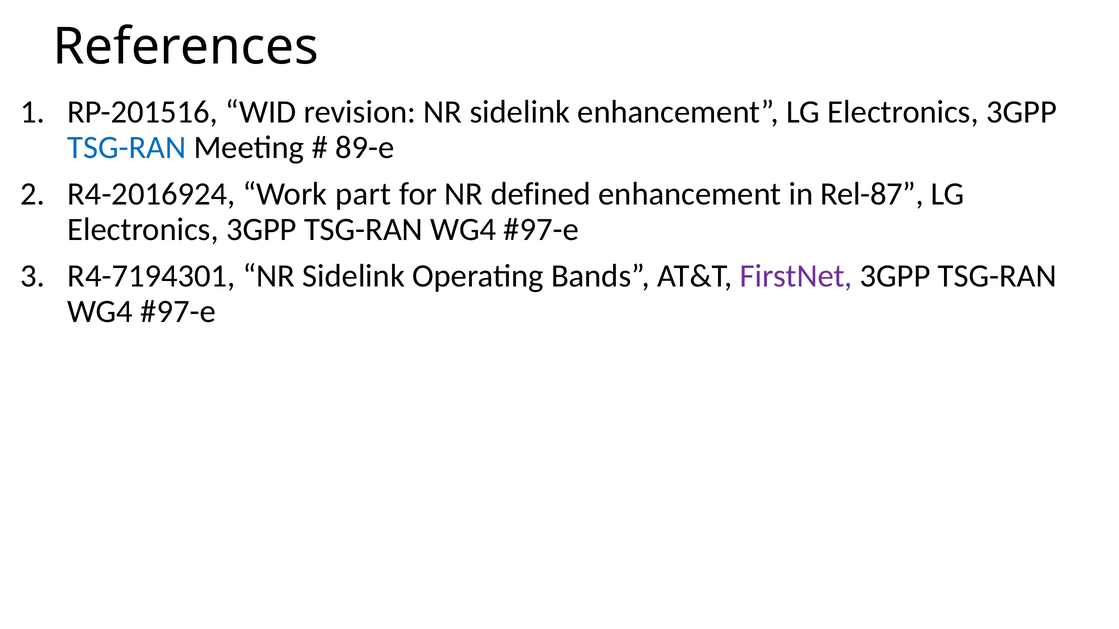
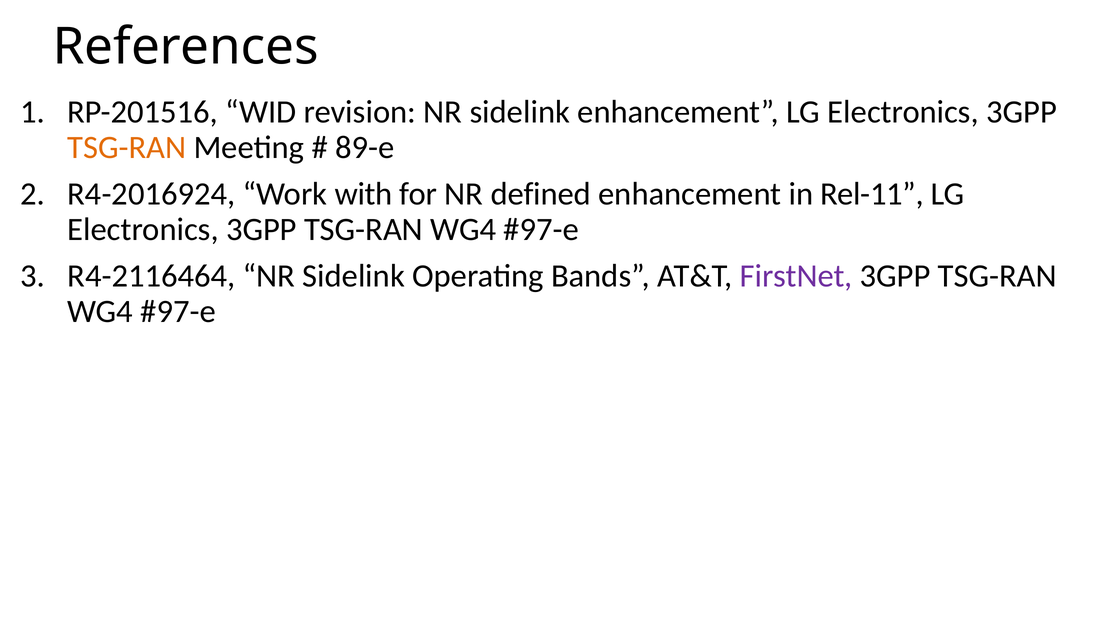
TSG-RAN colour: blue -> orange (127, 147)
part: part -> with (363, 194)
Rel-87: Rel-87 -> Rel-11 (872, 194)
R4-7194301: R4-7194301 -> R4-2116464 (151, 276)
